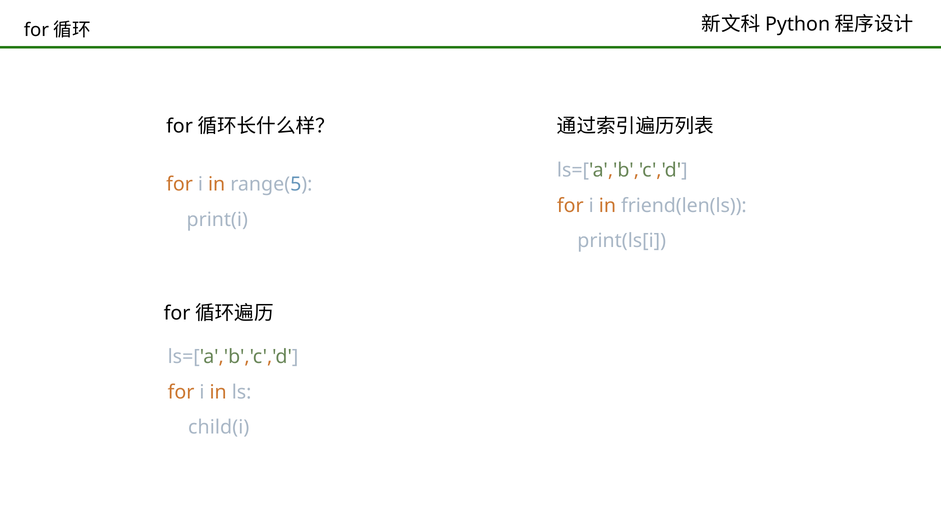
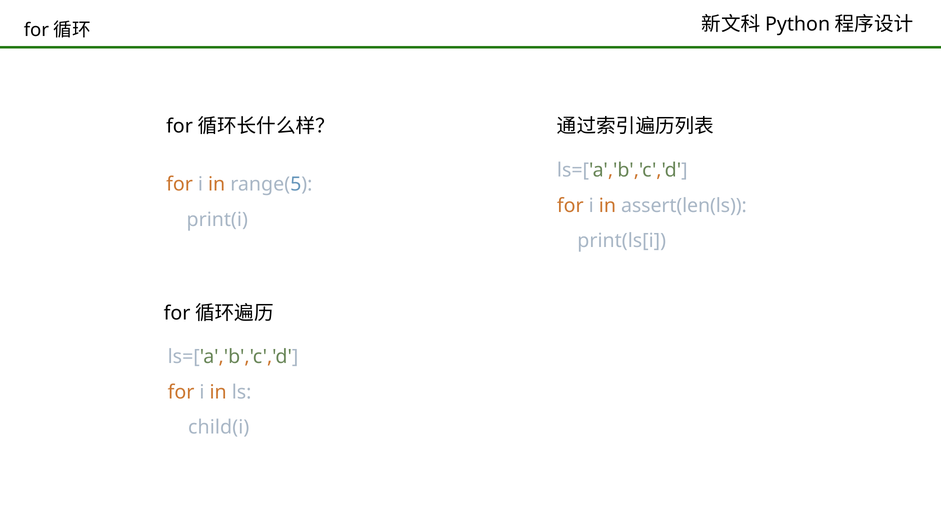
friend(len(ls: friend(len(ls -> assert(len(ls (684, 206)
